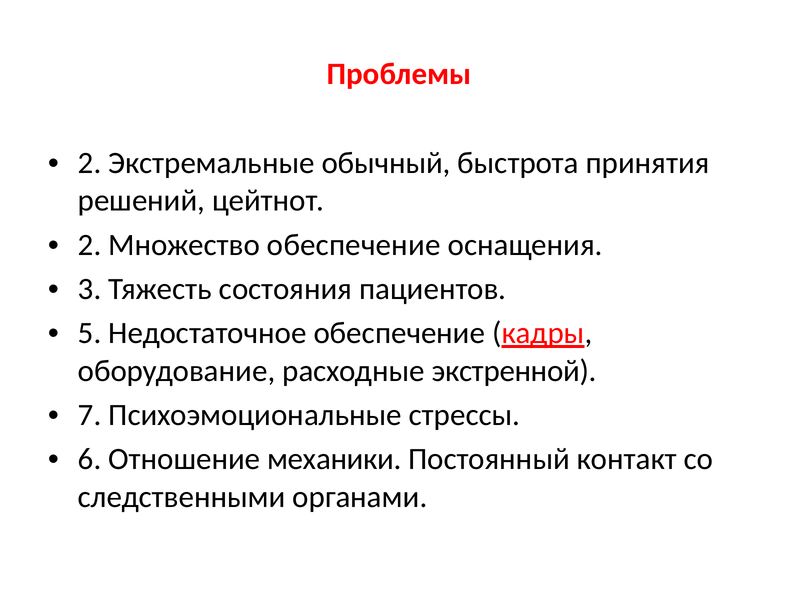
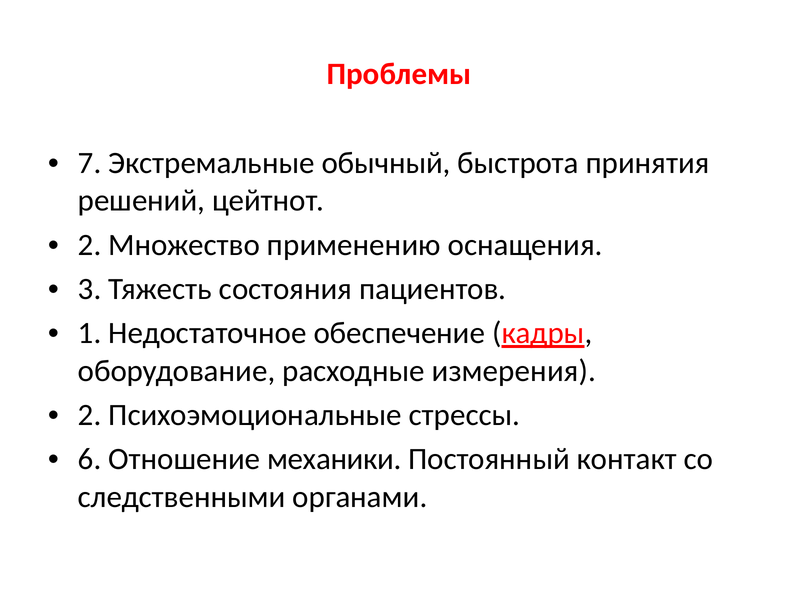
2: 2 -> 7 (90, 163)
Множество обеспечение: обеспечение -> применению (354, 245)
5: 5 -> 1 (90, 333)
экстренной: экстренной -> измерения (514, 371)
7: 7 -> 2 (90, 415)
